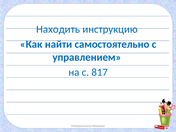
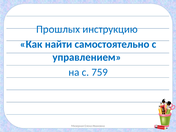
Находить: Находить -> Прошлых (58, 29)
817: 817 -> 759 (100, 72)
